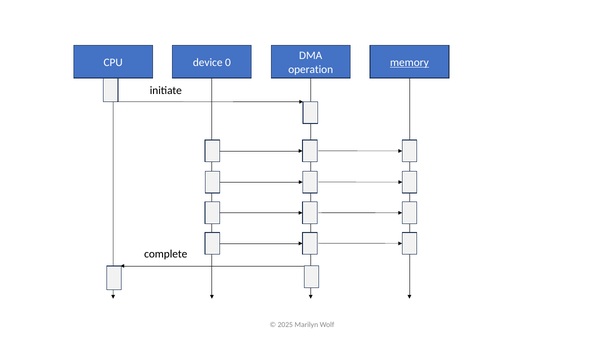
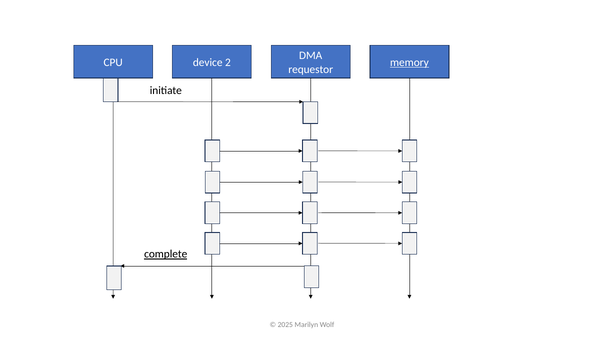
0: 0 -> 2 (228, 62)
operation: operation -> requestor (311, 69)
complete underline: none -> present (166, 254)
